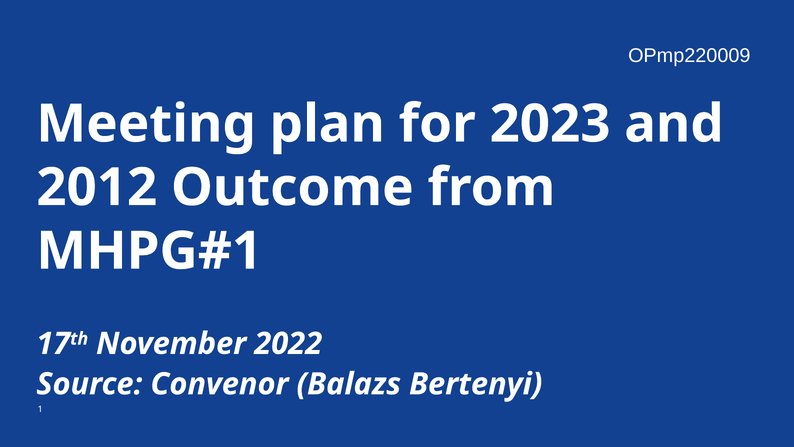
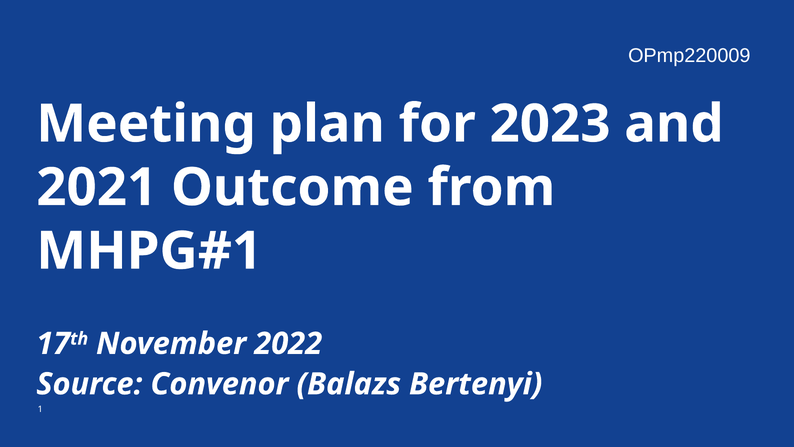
2012: 2012 -> 2021 (97, 187)
